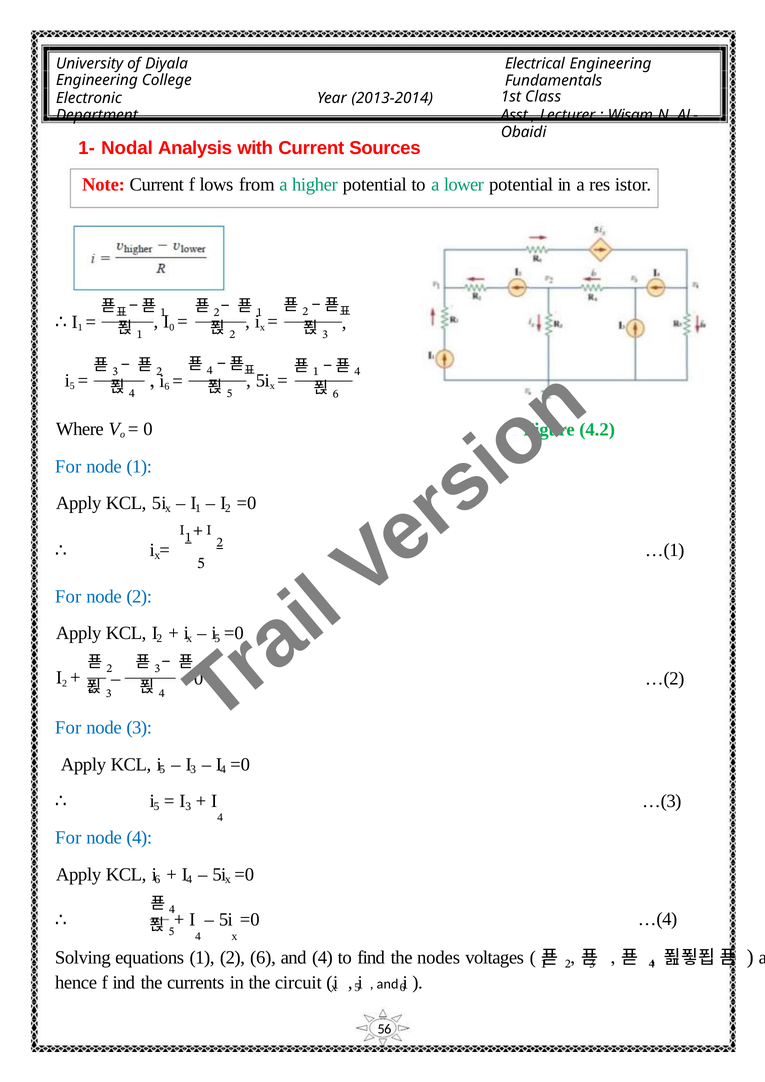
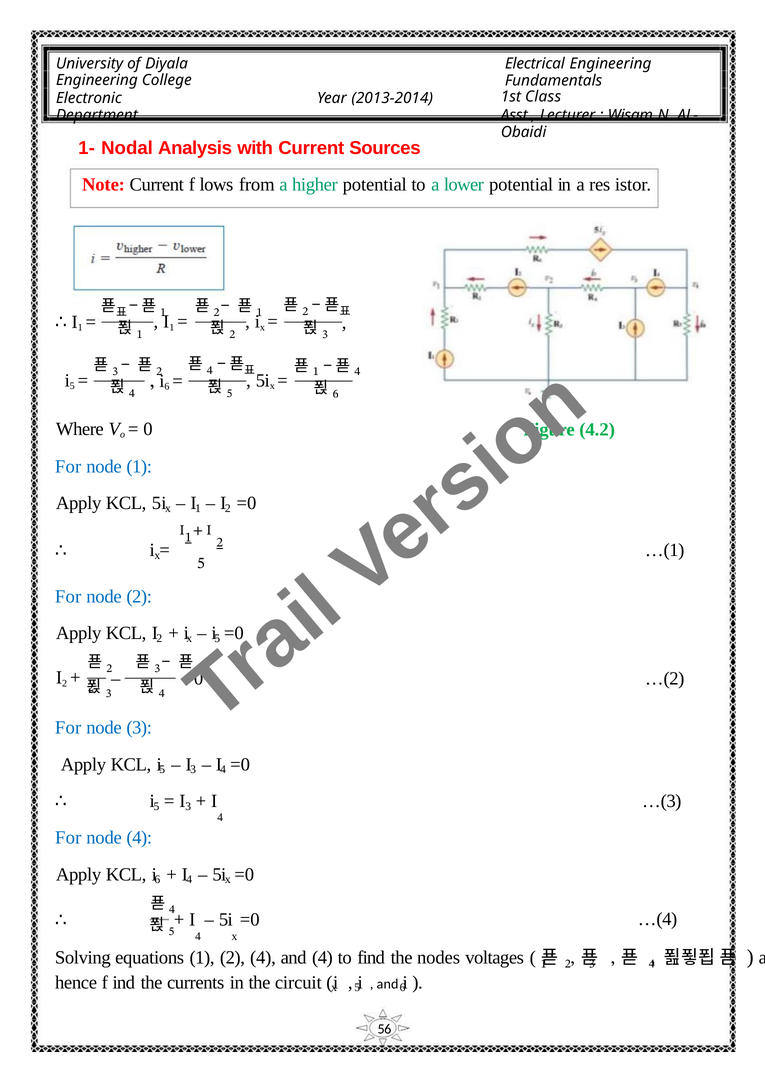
0: 0 -> 1 (172, 327)
2 6: 6 -> 4 (263, 958)
